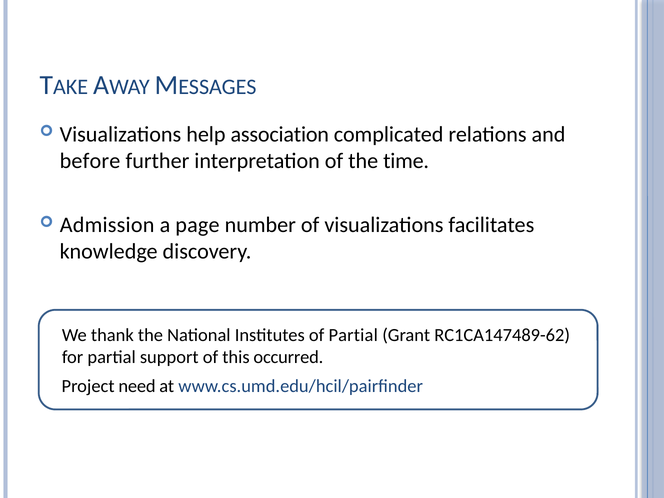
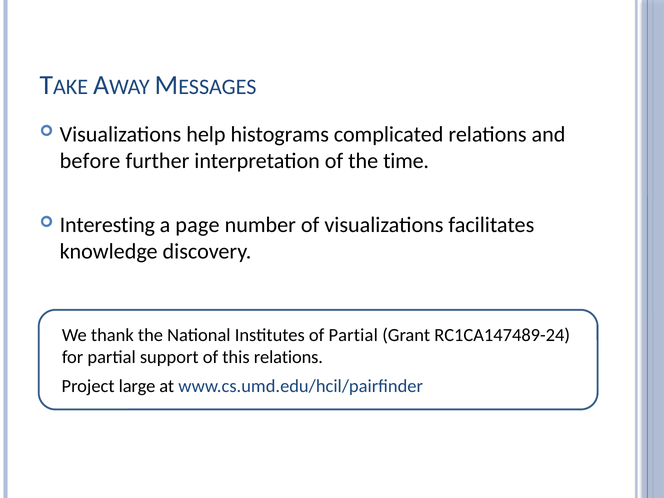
association: association -> histograms (280, 134)
Admission: Admission -> Interesting (107, 225)
RC1CA147489-62: RC1CA147489-62 -> RC1CA147489-24 (502, 335)
this occurred: occurred -> relations (288, 357)
need: need -> large (137, 386)
